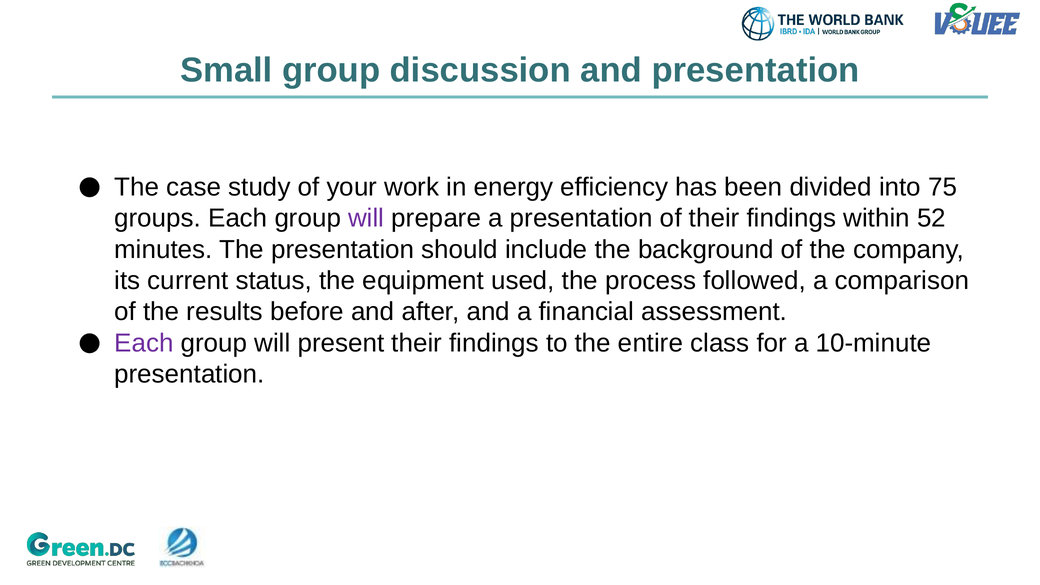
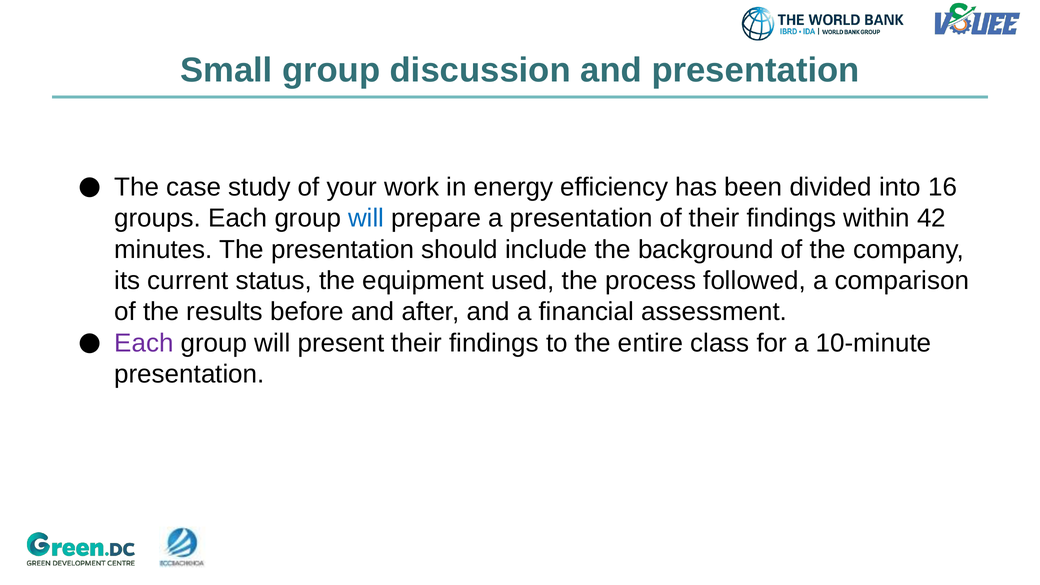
75: 75 -> 16 (943, 187)
will colour: purple -> blue (366, 218)
52: 52 -> 42 (931, 218)
